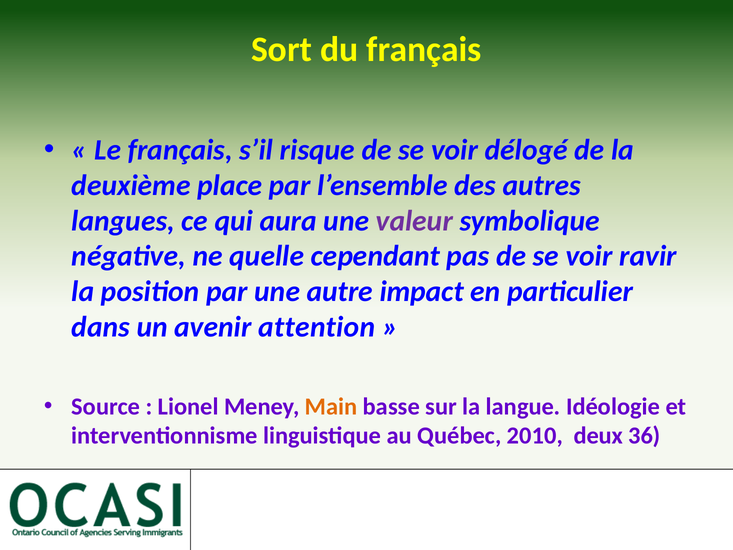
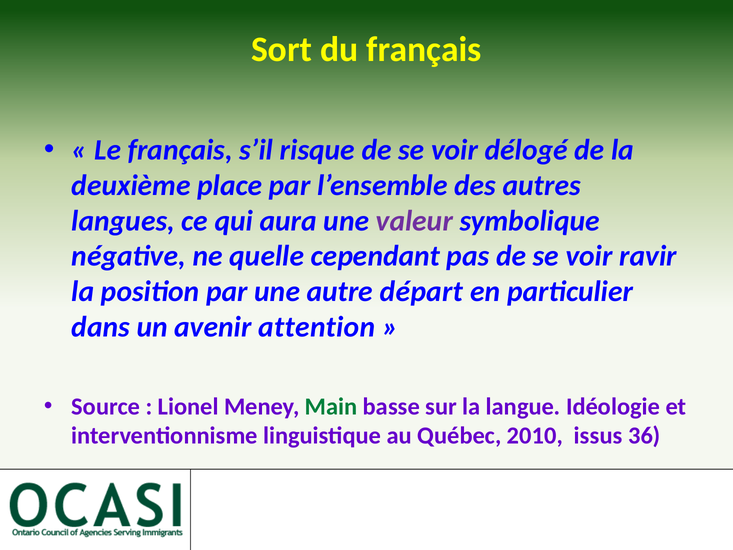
impact: impact -> départ (422, 292)
Main colour: orange -> green (331, 406)
deux: deux -> issus (598, 436)
